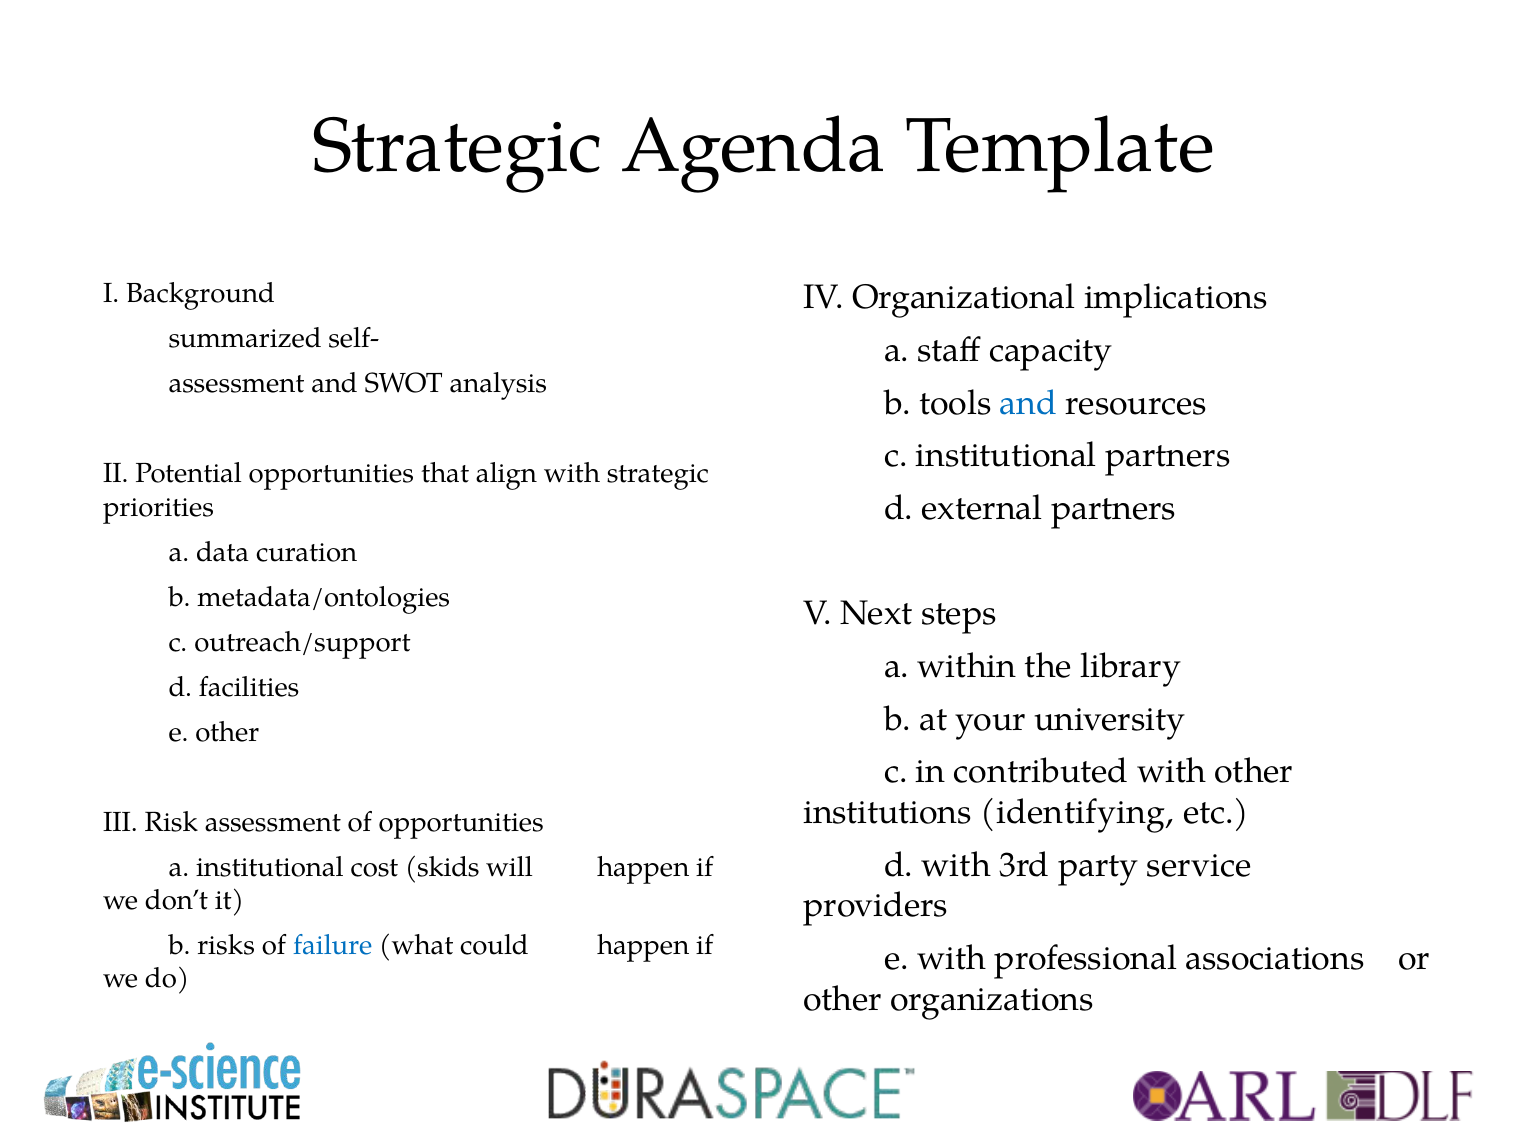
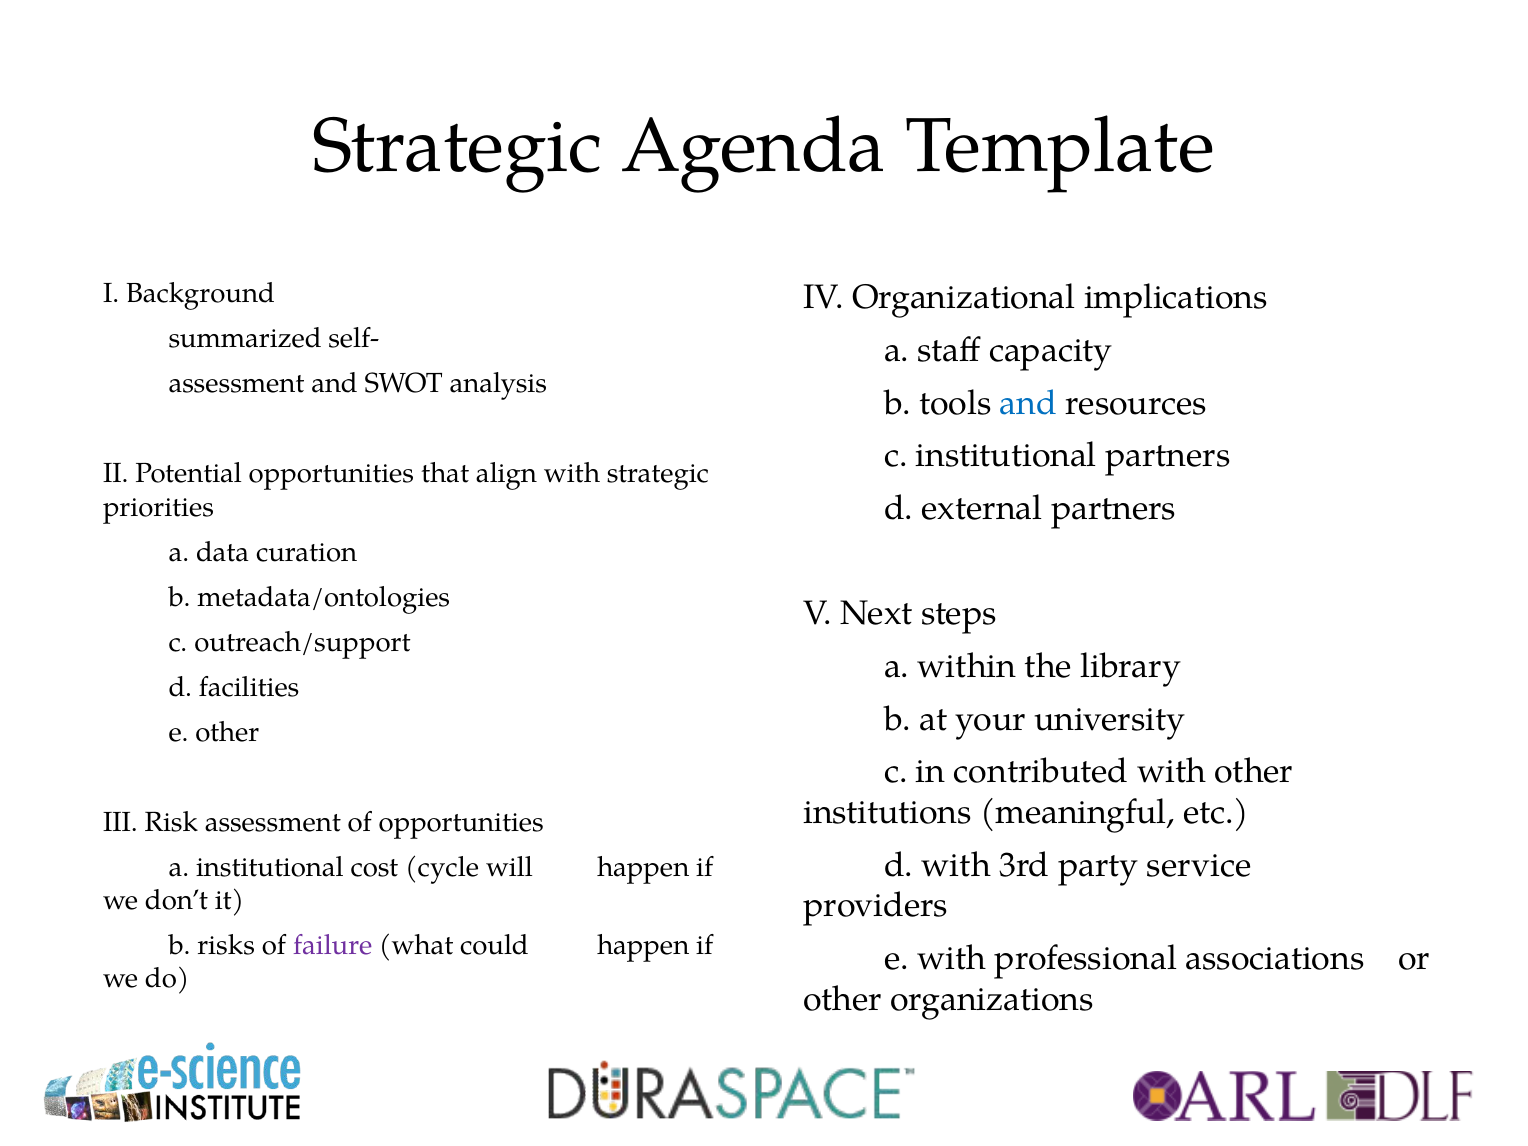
identifying: identifying -> meaningful (1078, 812)
skids: skids -> cycle (442, 867)
failure colour: blue -> purple (333, 946)
